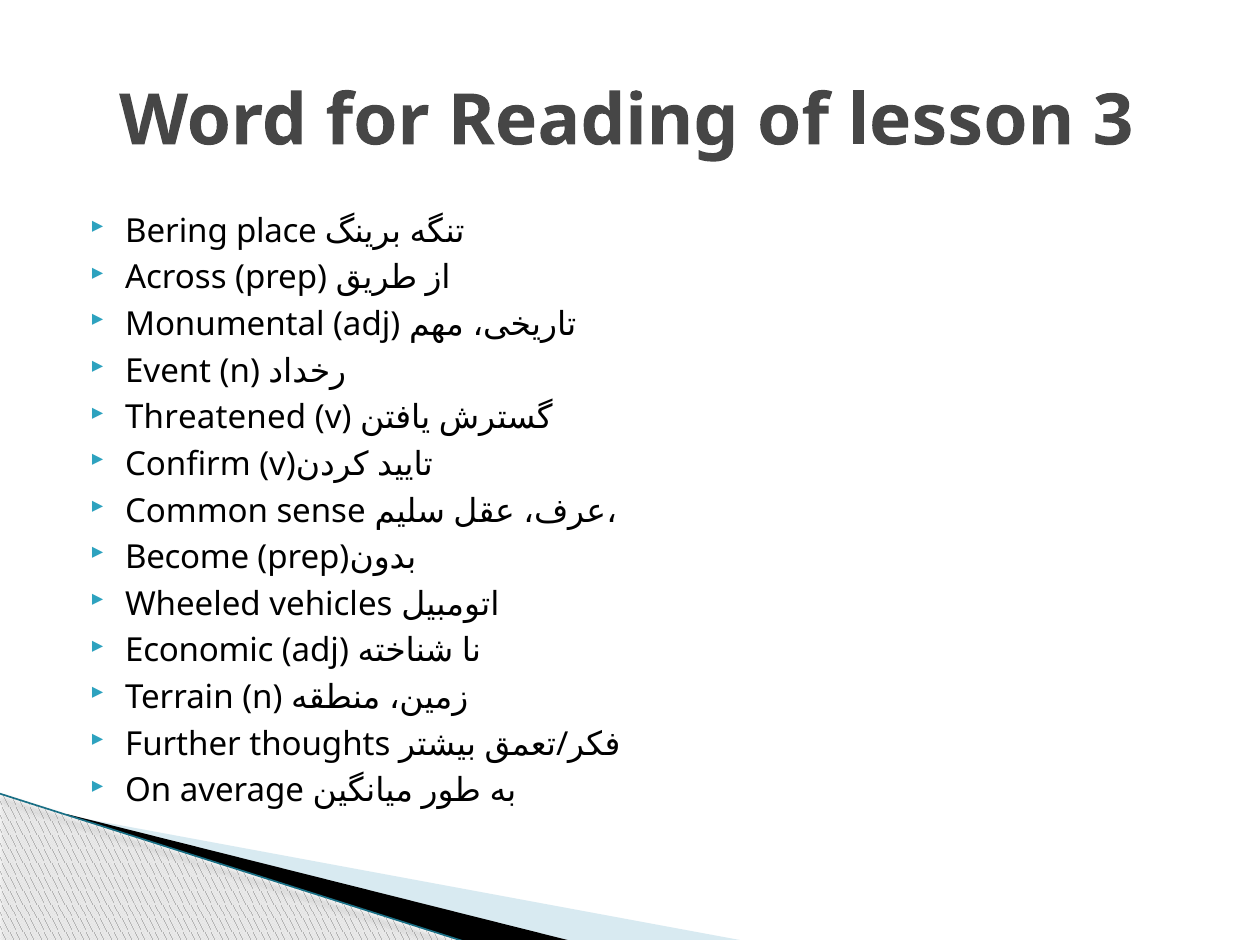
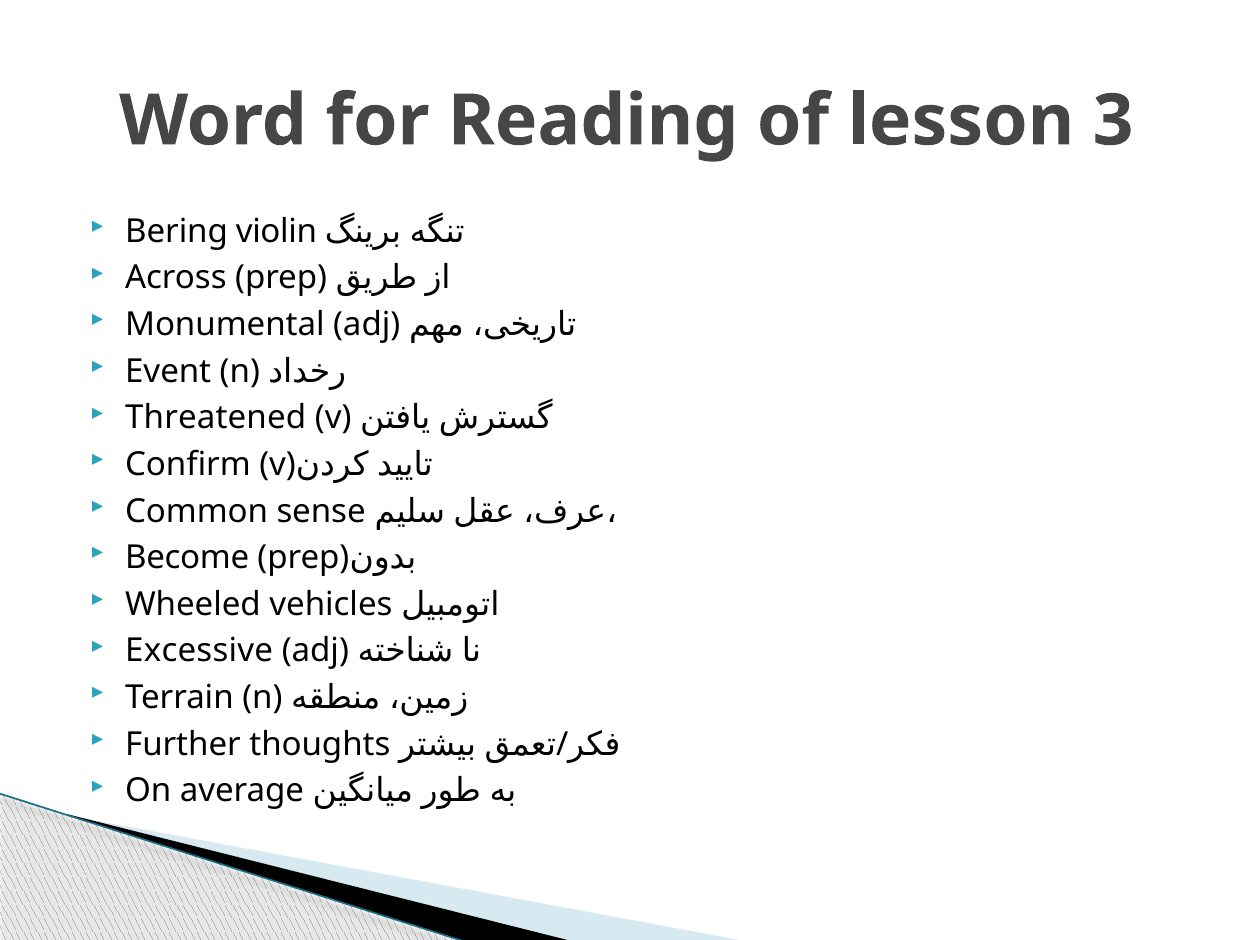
place: place -> violin (276, 231)
Economic: Economic -> Excessive (199, 651)
